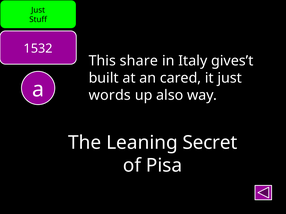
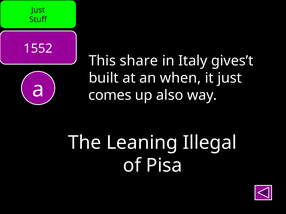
1532: 1532 -> 1552 (38, 49)
cared: cared -> when (180, 78)
words: words -> comes (110, 95)
Secret: Secret -> Illegal (210, 143)
